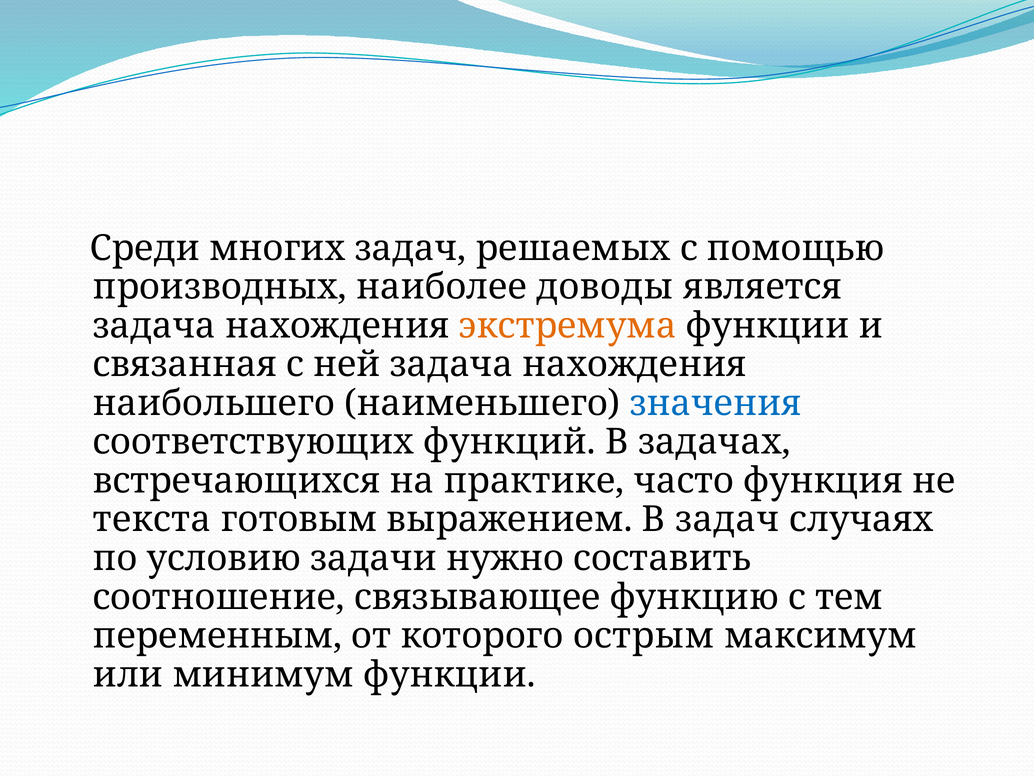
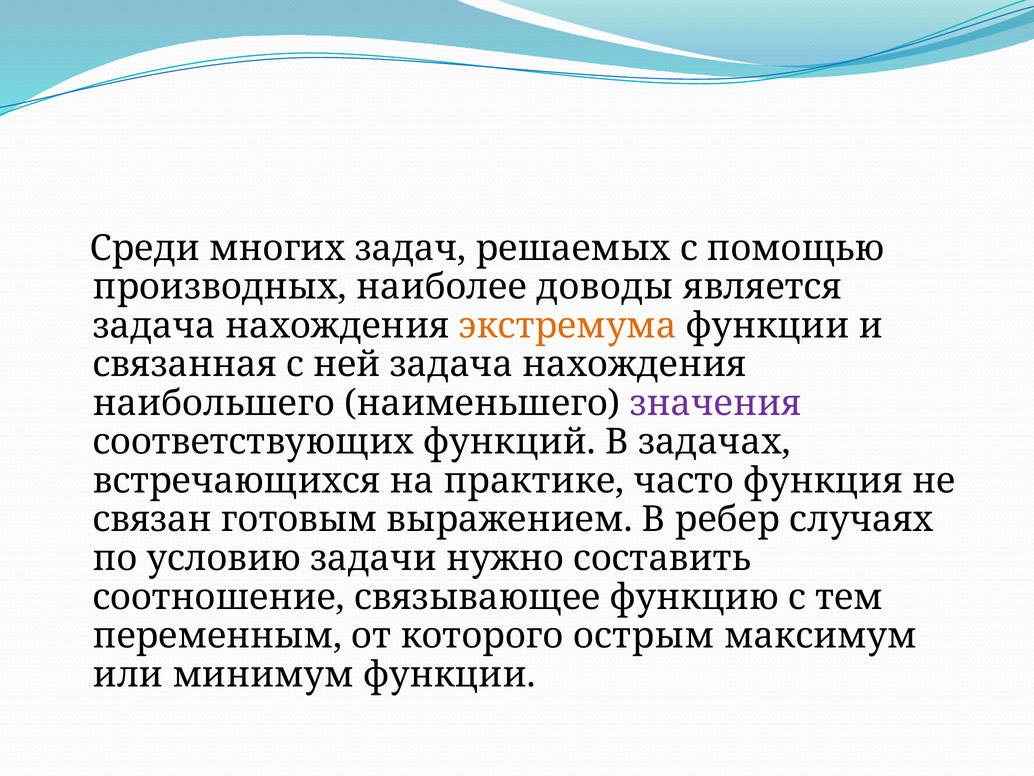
значения colour: blue -> purple (716, 403)
текста: текста -> связан (152, 519)
В задач: задач -> ребер (727, 519)
